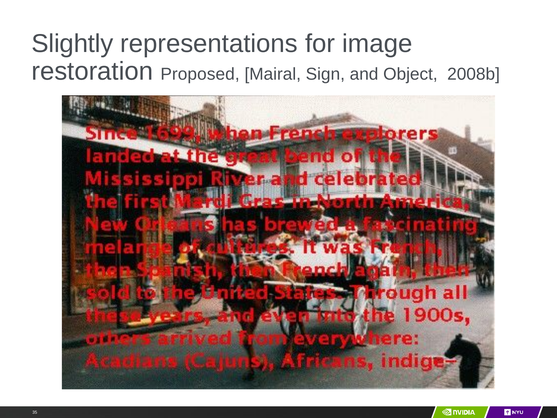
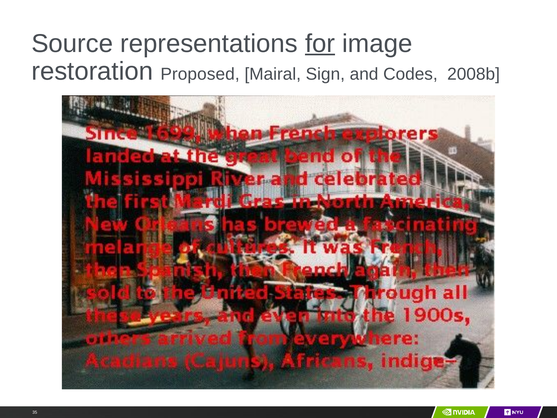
Slightly: Slightly -> Source (72, 43)
for underline: none -> present (320, 43)
Object: Object -> Codes (410, 74)
